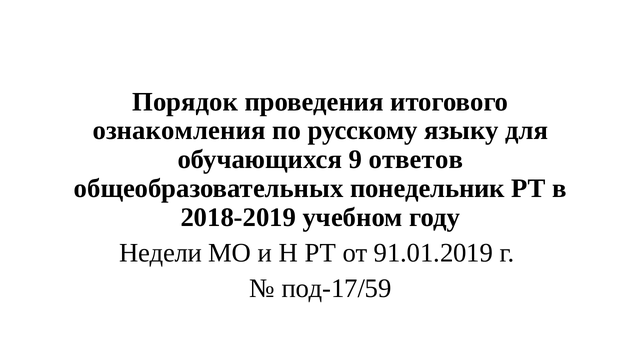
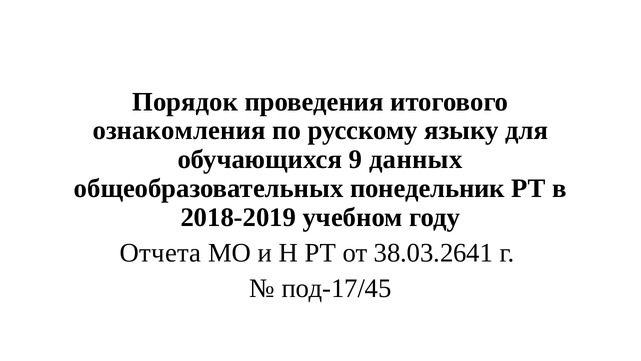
ответов: ответов -> данных (416, 159)
Недели: Недели -> Отчета (160, 253)
91.01.2019: 91.01.2019 -> 38.03.2641 (434, 253)
под-17/59: под-17/59 -> под-17/45 (337, 288)
